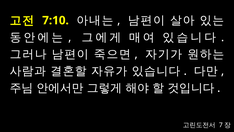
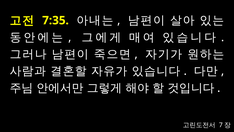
7:10: 7:10 -> 7:35 (56, 20)
